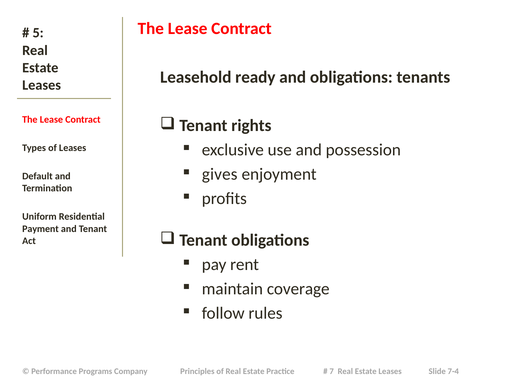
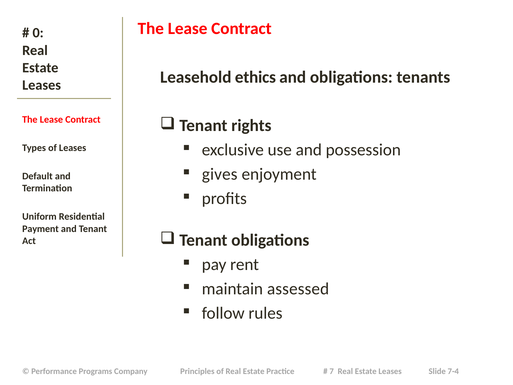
5: 5 -> 0 (38, 33)
ready: ready -> ethics (255, 77)
coverage: coverage -> assessed (298, 289)
